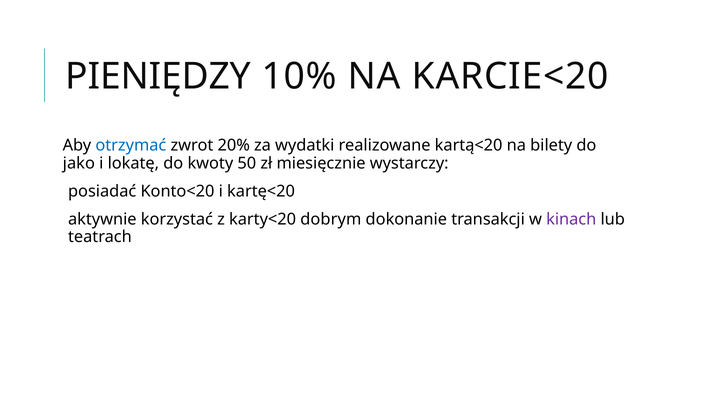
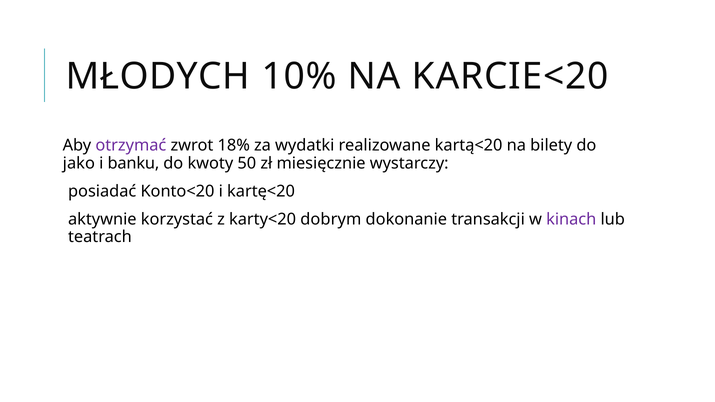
PIENIĘDZY: PIENIĘDZY -> MŁODYCH (158, 77)
otrzymać colour: blue -> purple (131, 145)
20%: 20% -> 18% (234, 145)
lokatę: lokatę -> banku (133, 163)
